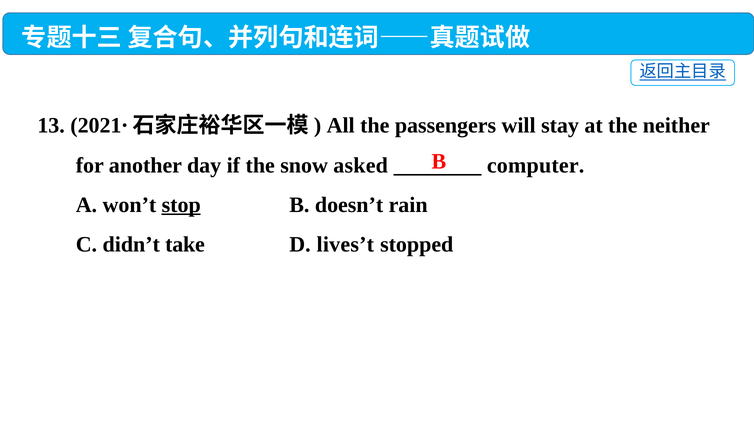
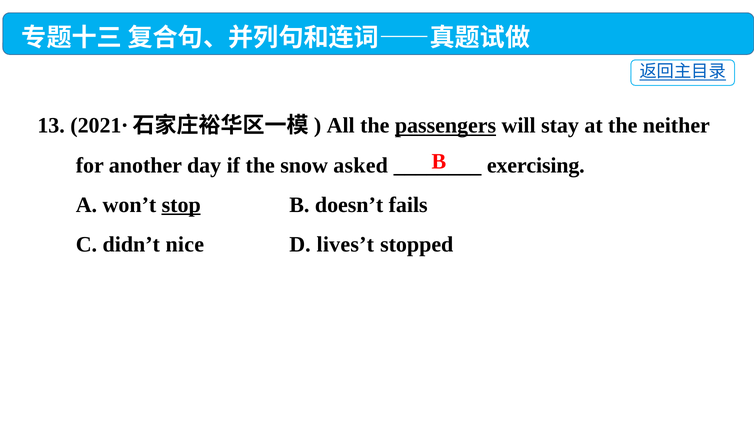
passengers underline: none -> present (446, 126)
computer: computer -> exercising (536, 165)
rain: rain -> fails (408, 205)
take: take -> nice (185, 245)
